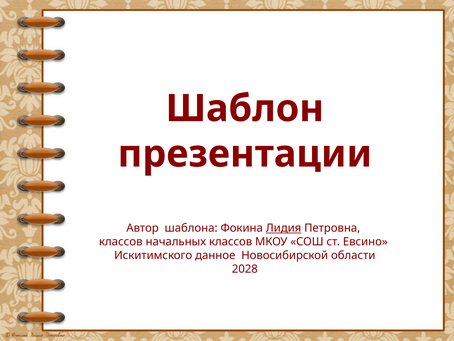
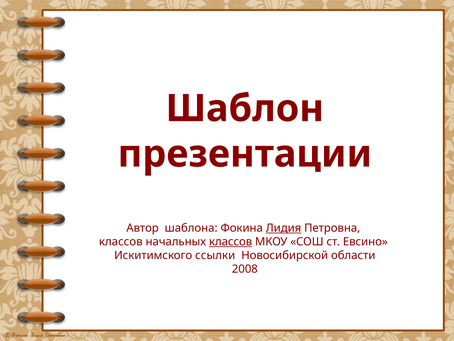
классов underline: none -> present (231, 241)
данное: данное -> ссылки (215, 255)
2028: 2028 -> 2008 (245, 269)
